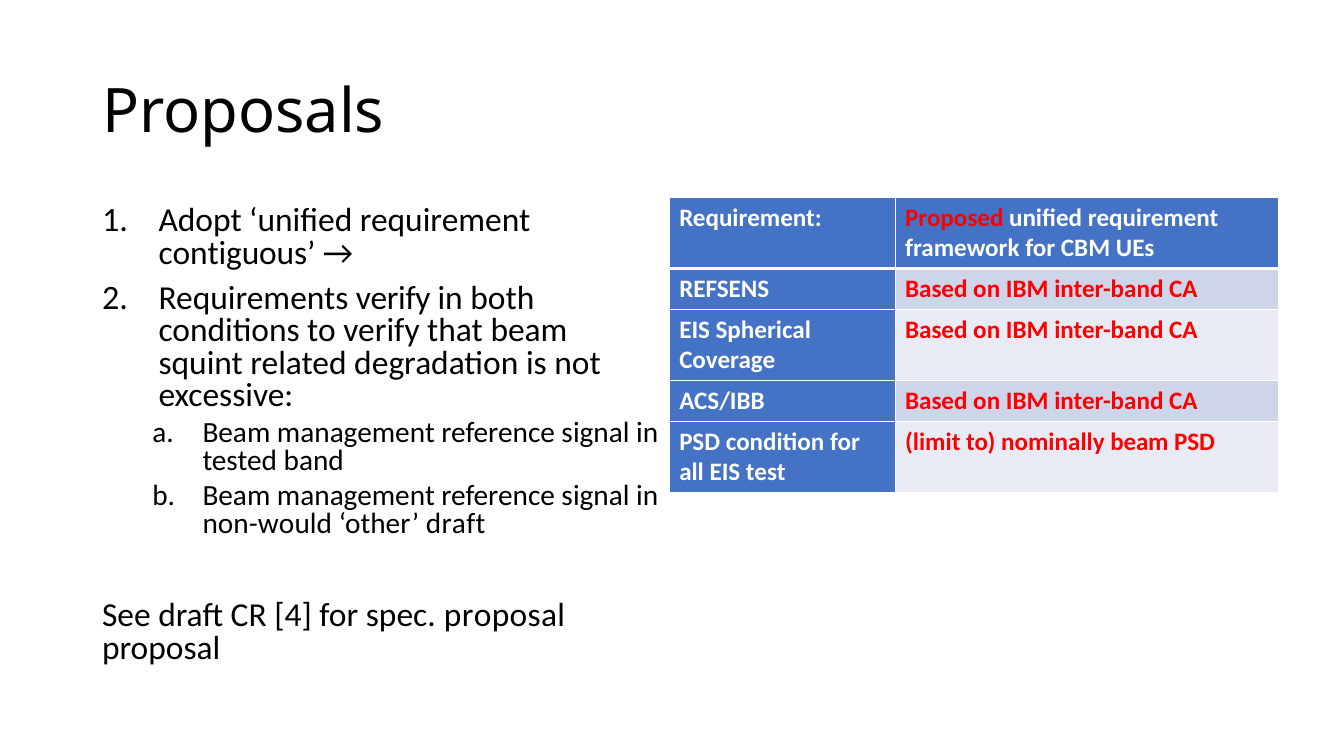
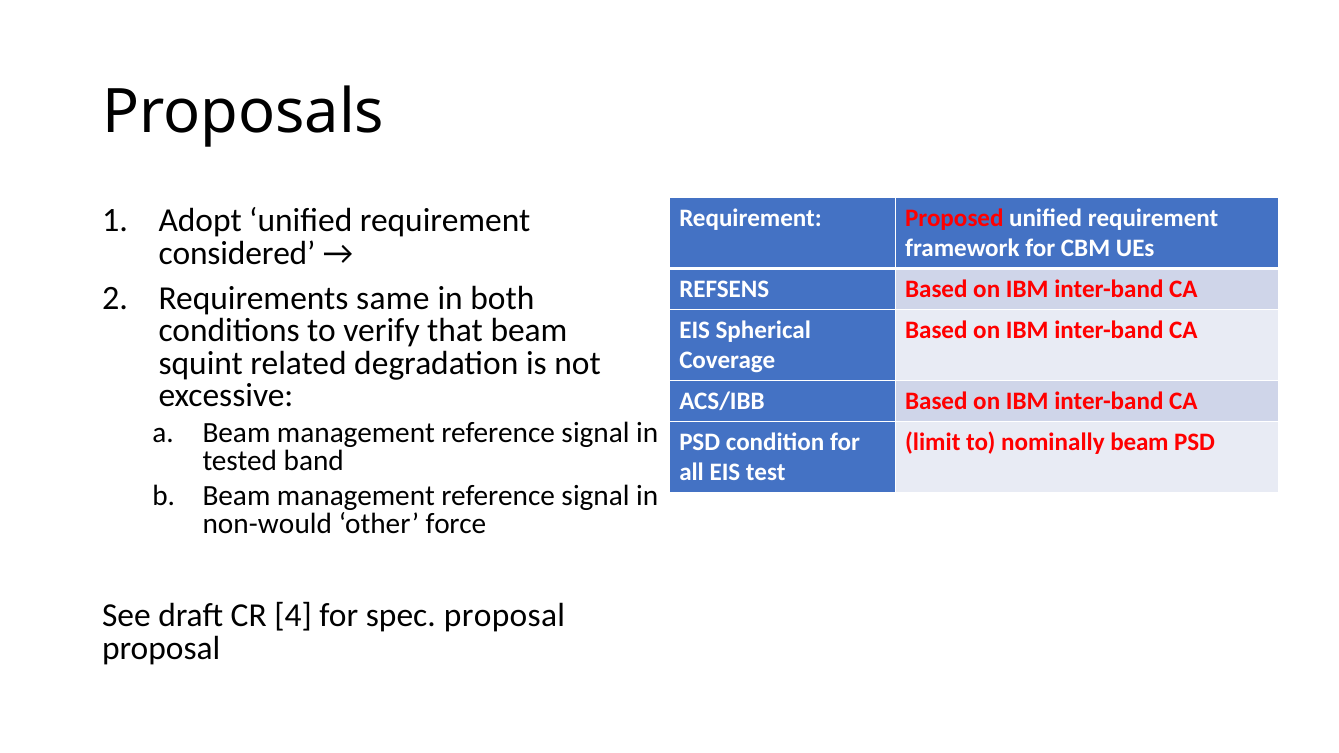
contiguous: contiguous -> considered (237, 253)
Requirements verify: verify -> same (393, 298)
other draft: draft -> force (456, 524)
